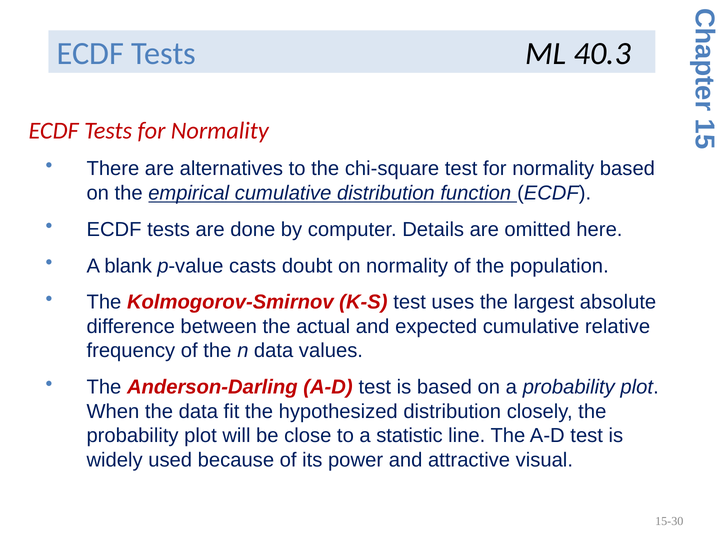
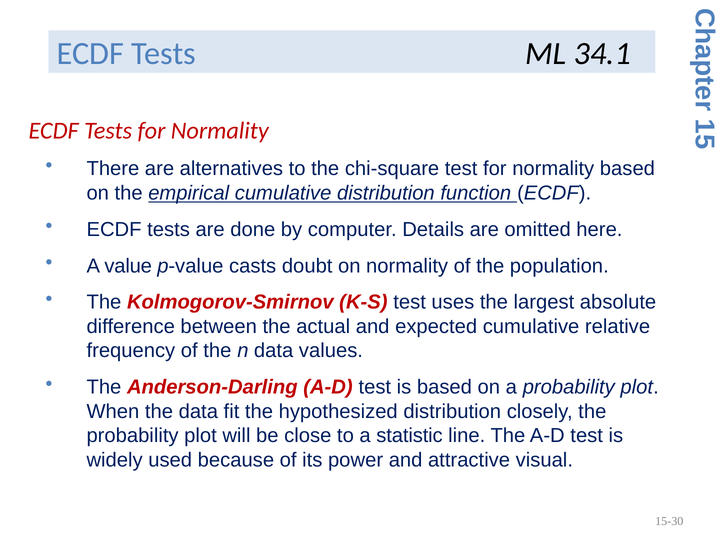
40.3: 40.3 -> 34.1 (602, 54)
blank: blank -> value (128, 265)
